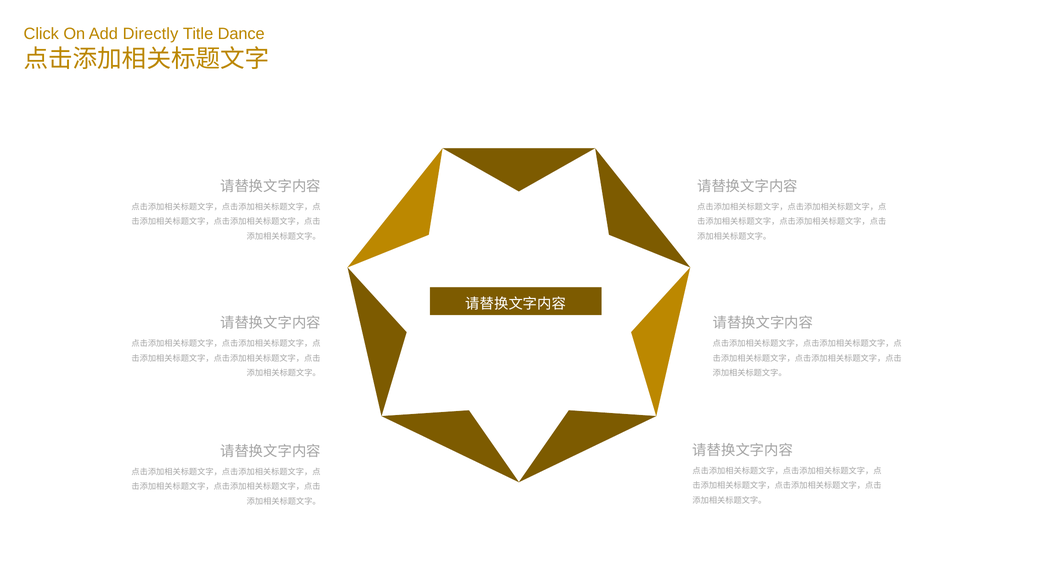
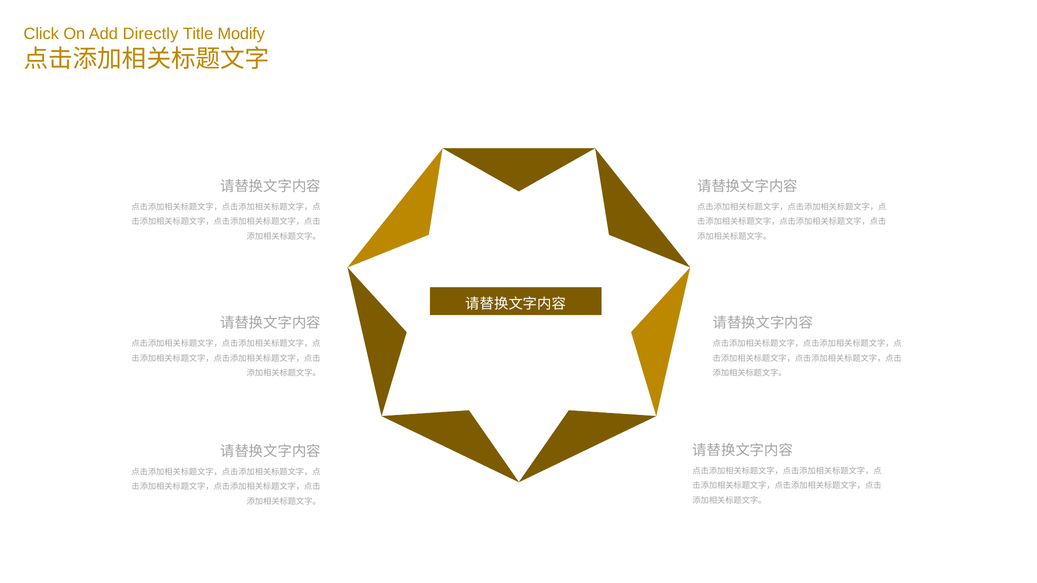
Dance: Dance -> Modify (241, 34)
